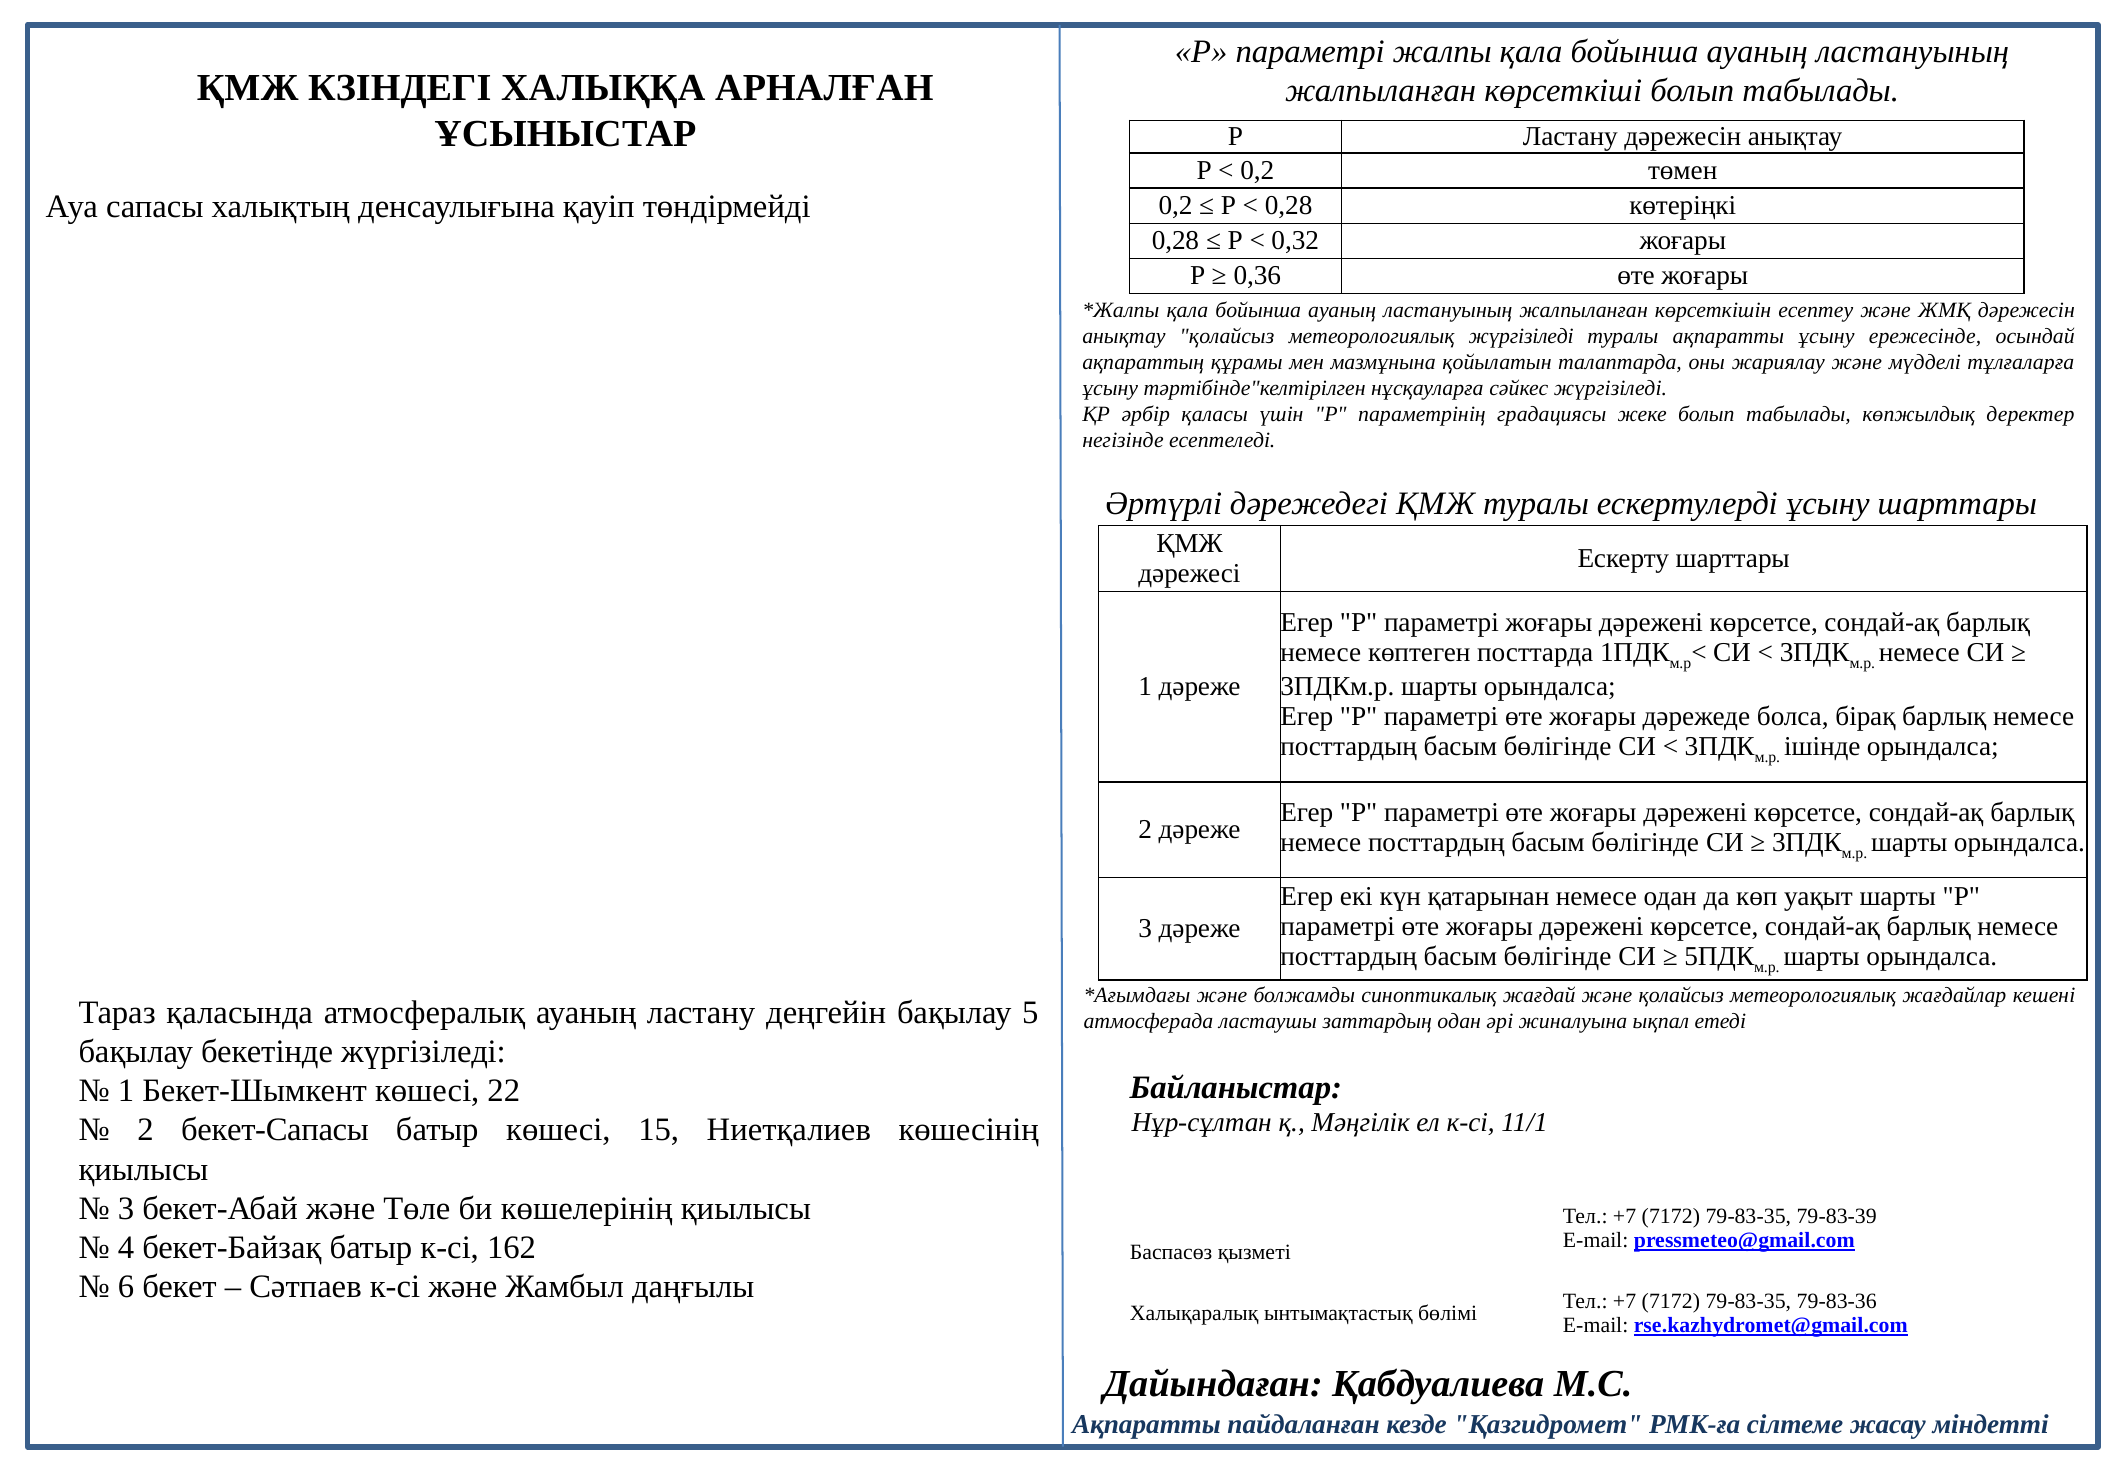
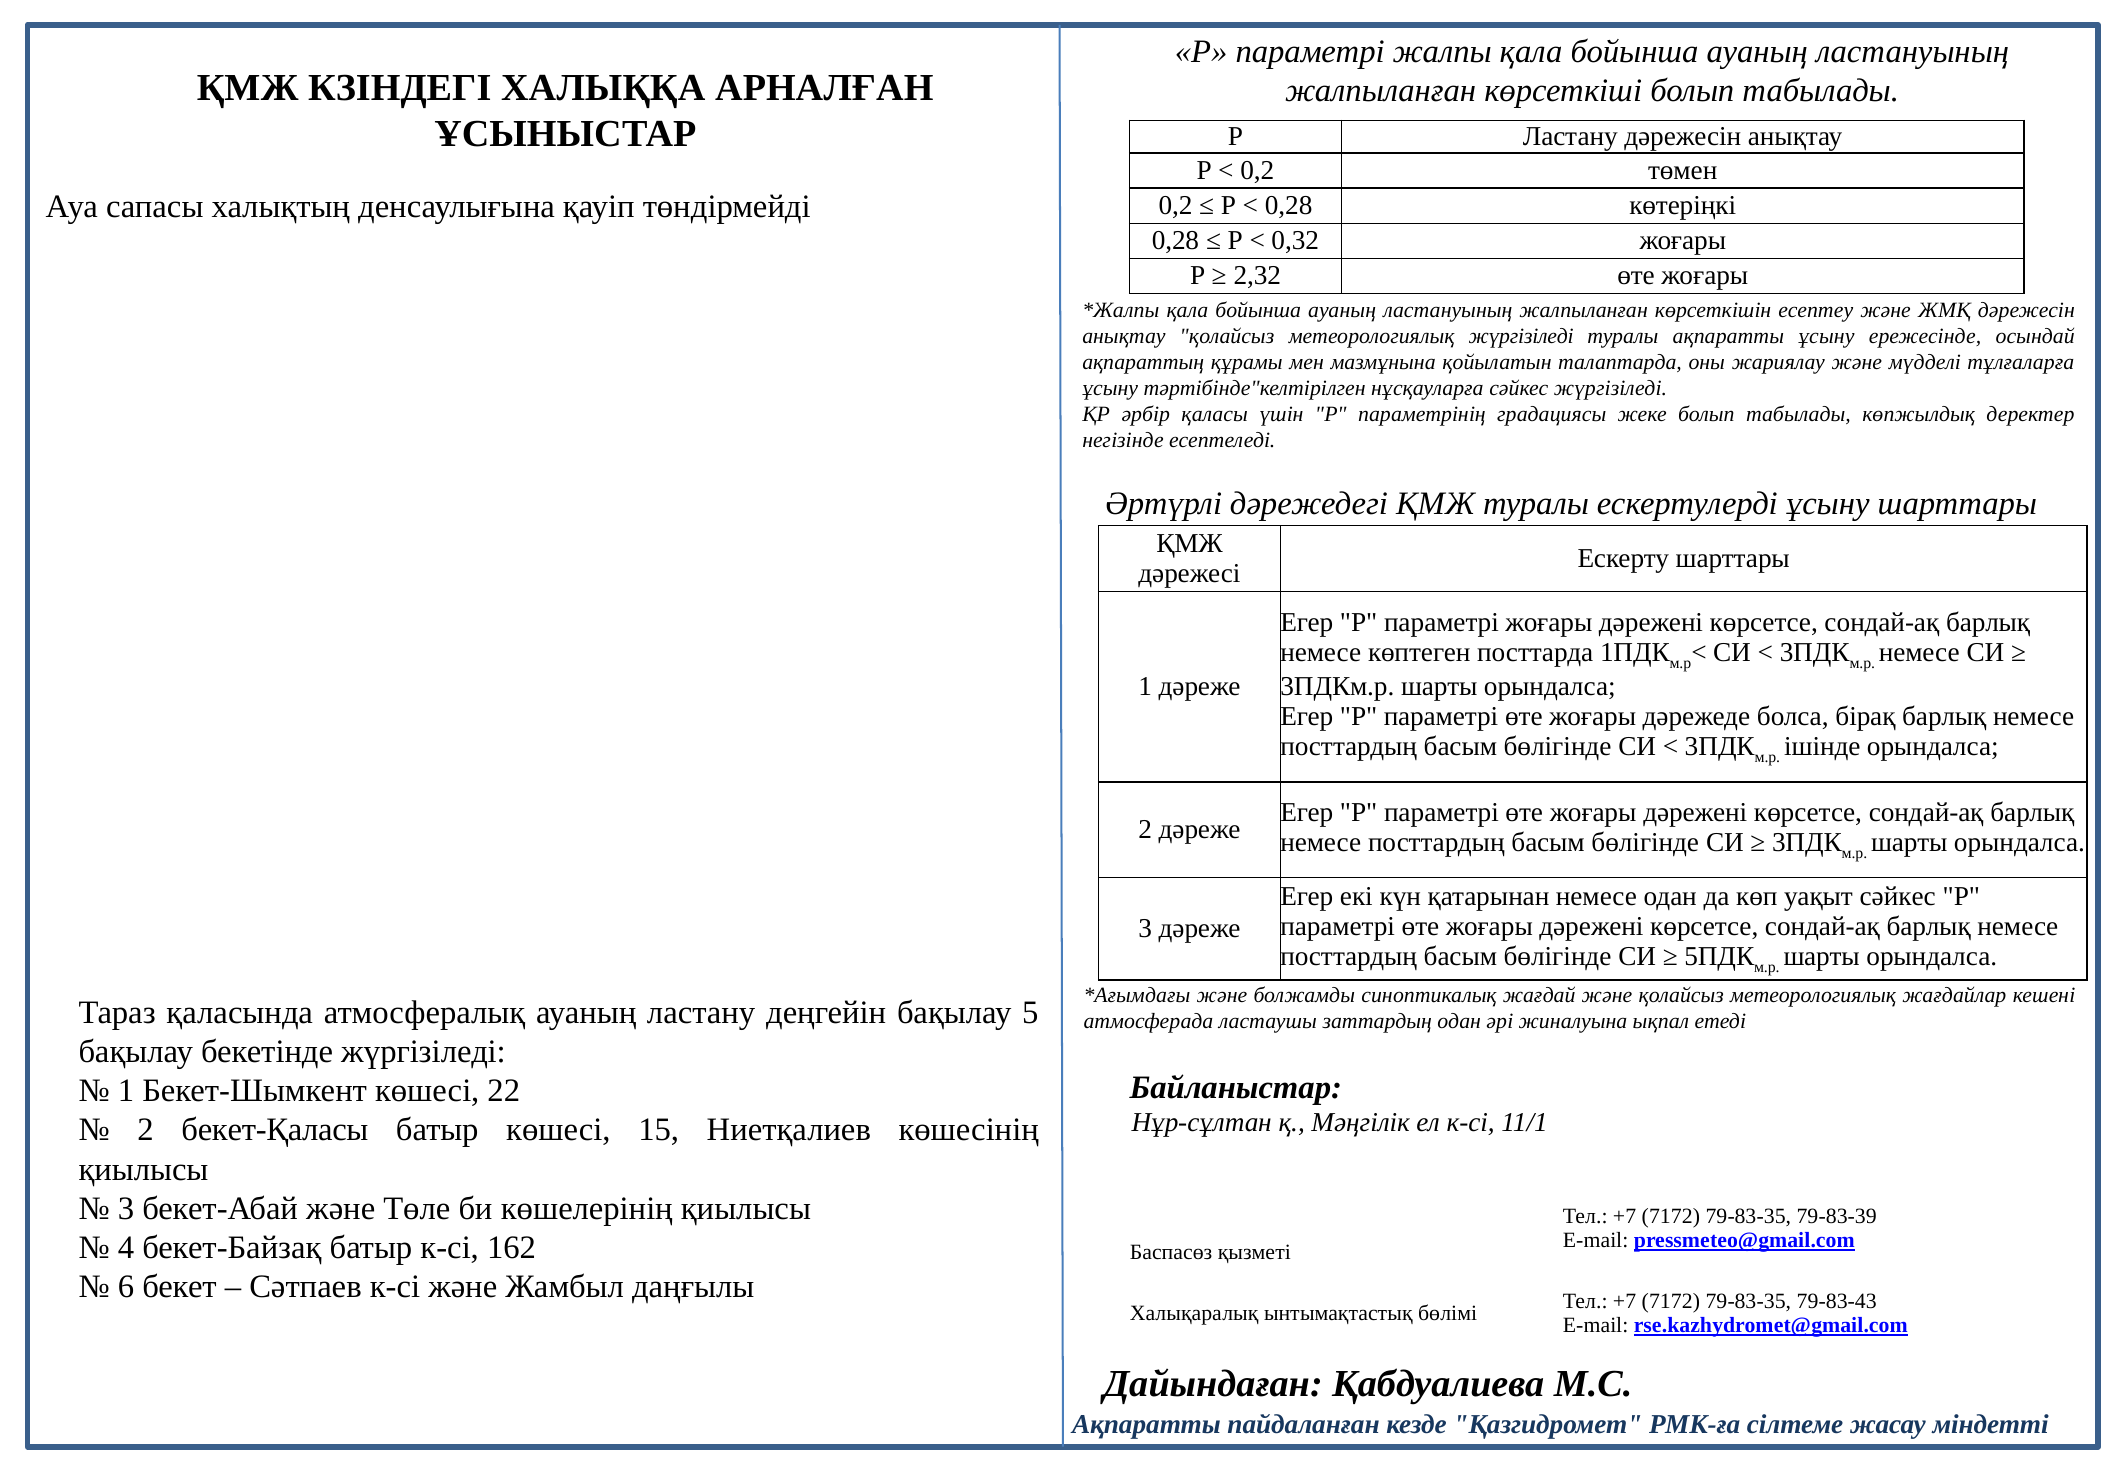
0,36: 0,36 -> 2,32 (1257, 275)
уақыт шарты: шарты -> сәйкес (1898, 896)
бекет-Сапасы: бекет-Сапасы -> бекет-Қаласы (275, 1130)
79-83-36: 79-83-36 -> 79-83-43 (1837, 1301)
